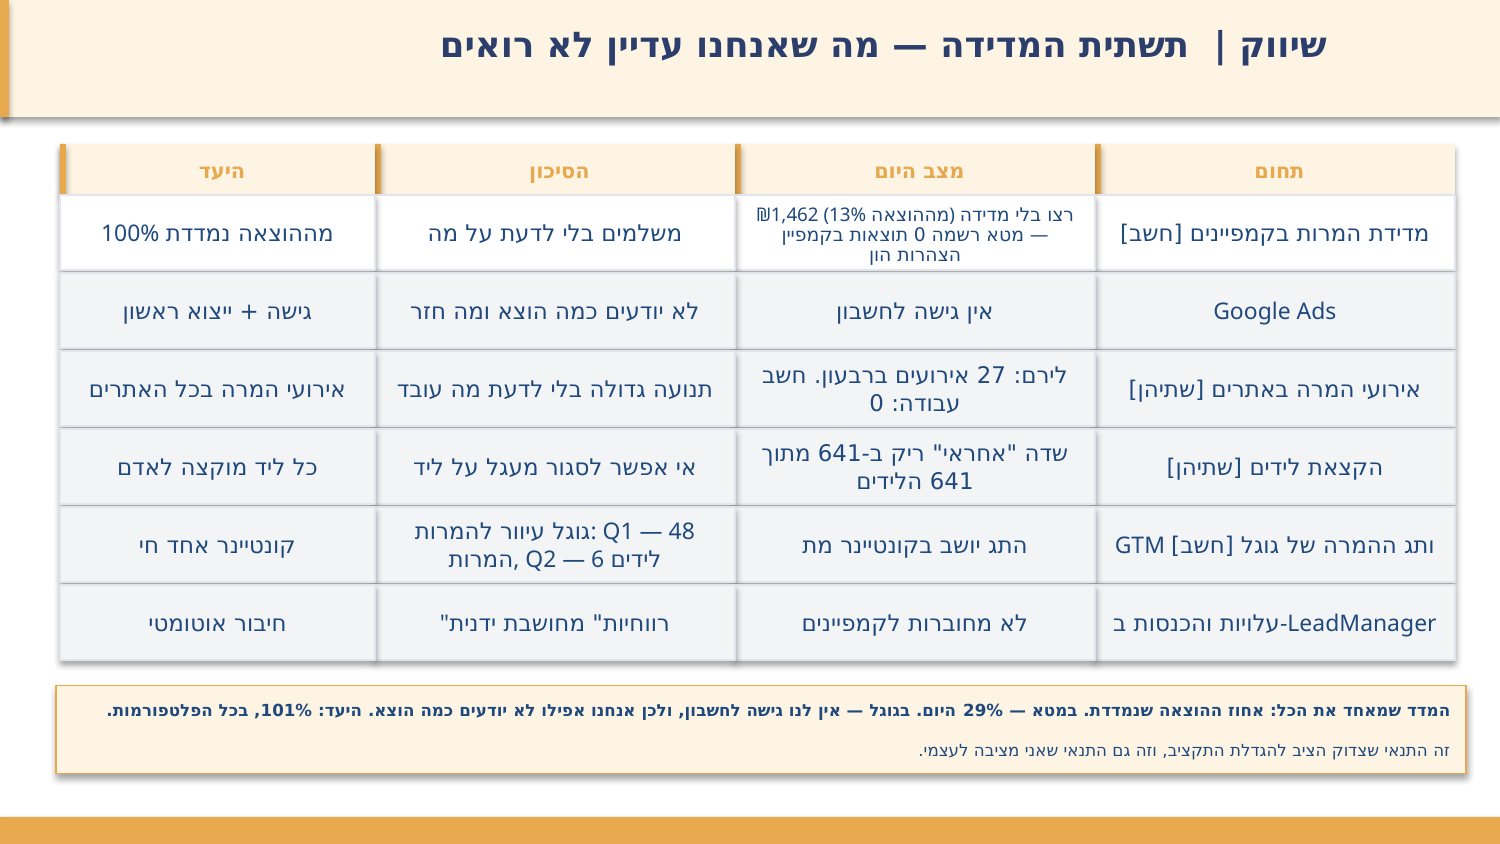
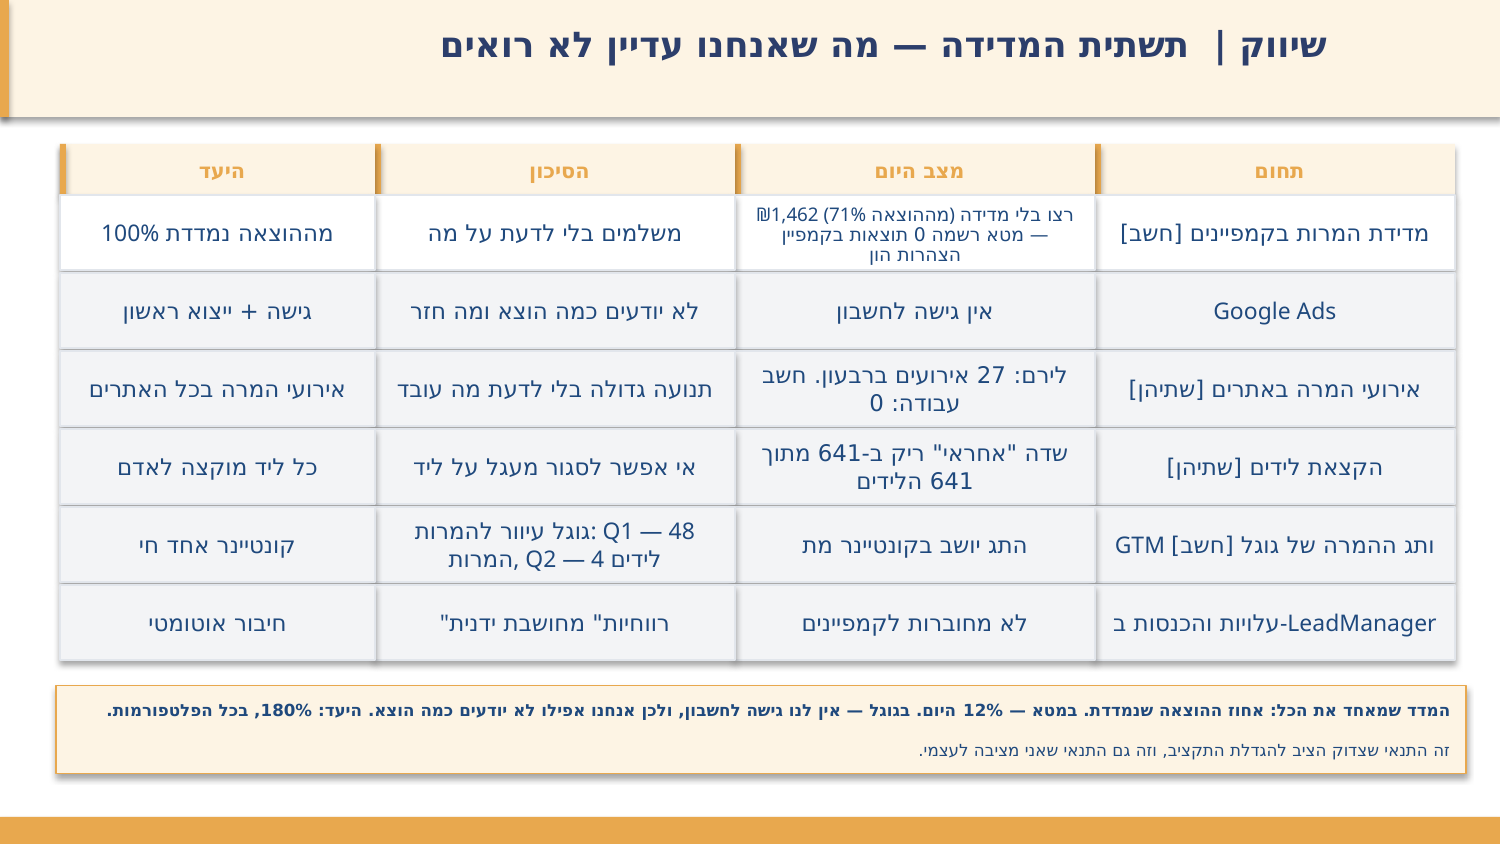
13%: 13% -> 71% (845, 215)
6: 6 -> 4 (598, 560)
101%: 101% -> 180% (286, 711)
29%: 29% -> 12% (983, 711)
